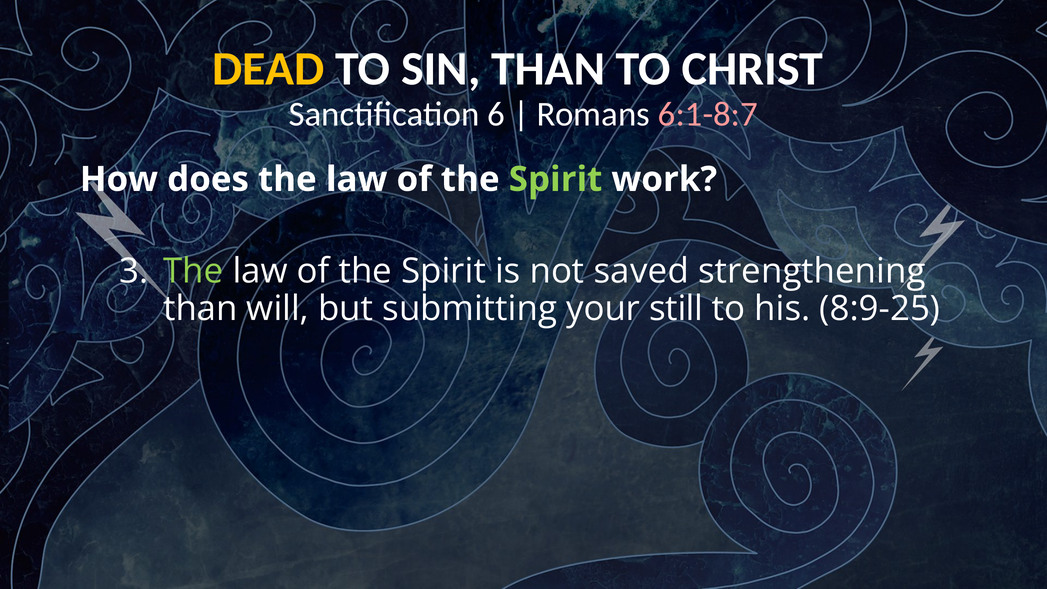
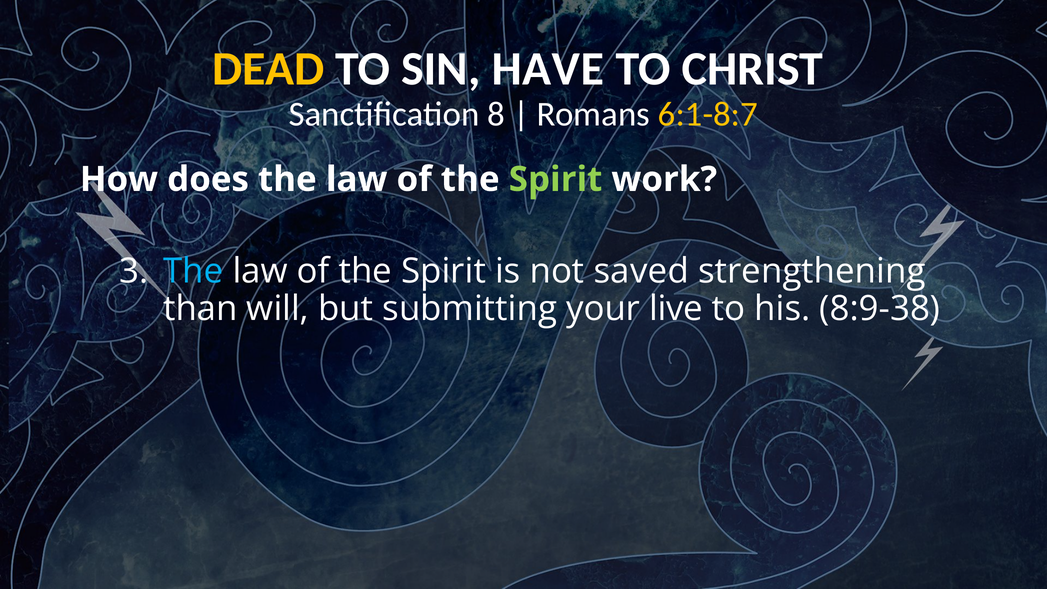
SIN THAN: THAN -> HAVE (548, 69)
6: 6 -> 8 (496, 114)
6:1-8:7 colour: pink -> yellow (708, 114)
The colour: light green -> light blue (193, 271)
still: still -> live (676, 309)
8:9-25: 8:9-25 -> 8:9-38 (880, 309)
